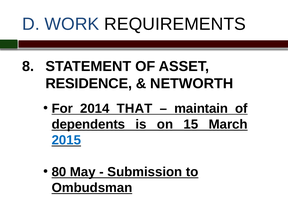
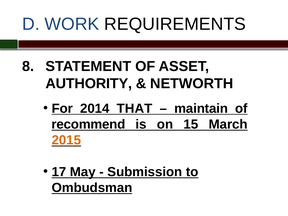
RESIDENCE: RESIDENCE -> AUTHORITY (89, 84)
dependents: dependents -> recommend (88, 124)
2015 colour: blue -> orange (66, 140)
80: 80 -> 17 (59, 172)
